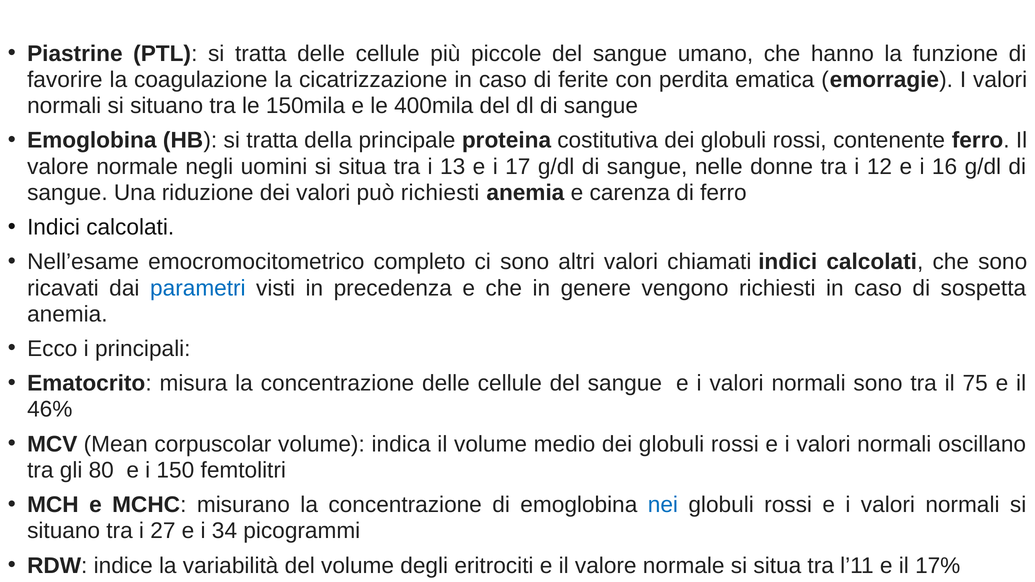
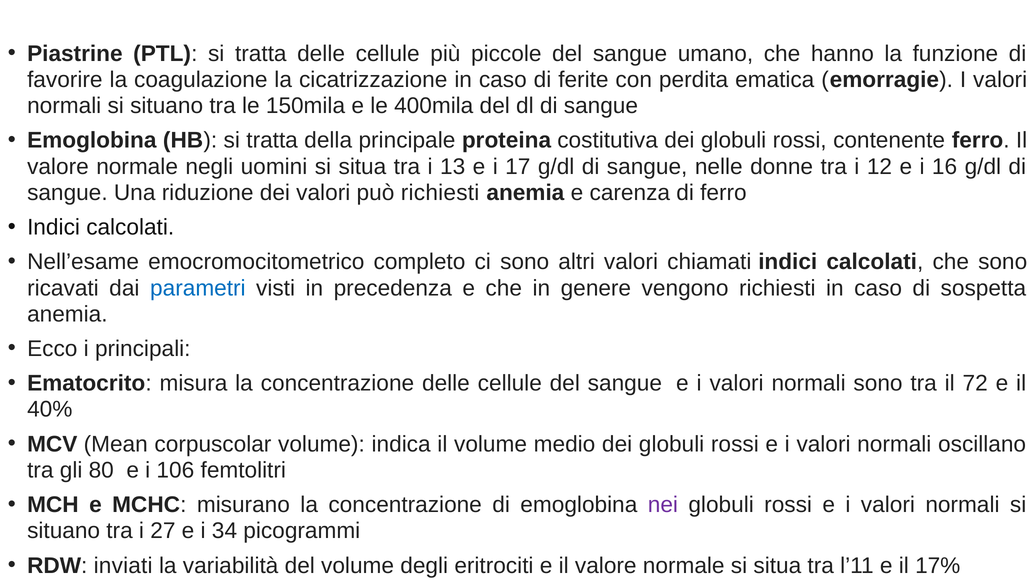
75: 75 -> 72 (975, 384)
46%: 46% -> 40% (50, 410)
150: 150 -> 106 (175, 470)
nei colour: blue -> purple (663, 505)
indice: indice -> inviati (123, 566)
